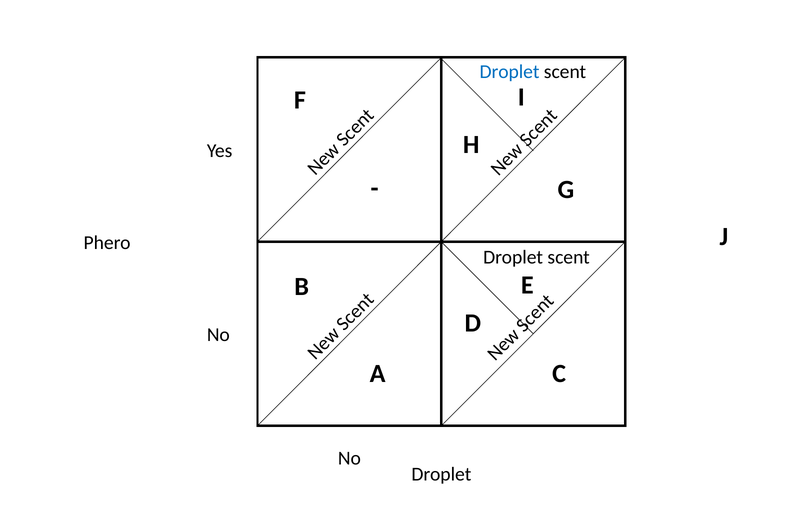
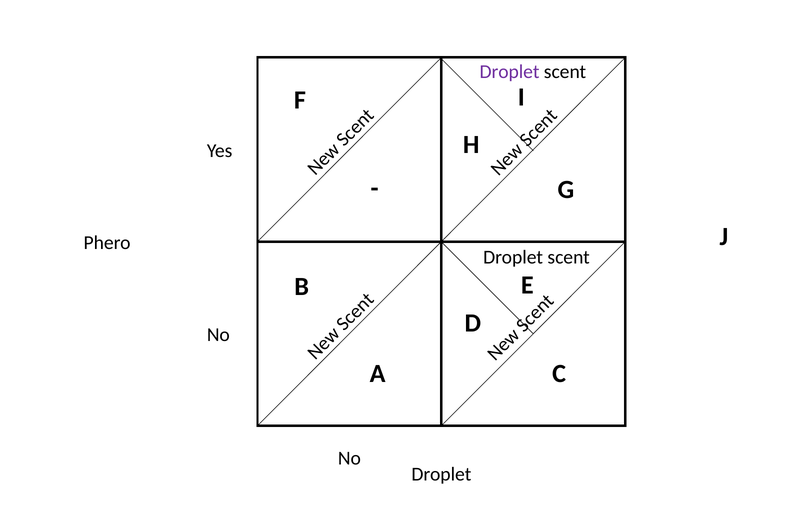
Droplet colour: blue -> purple (509, 72)
